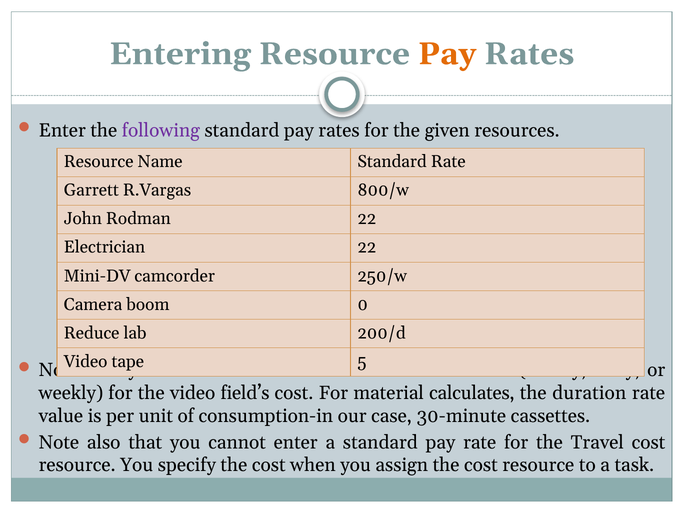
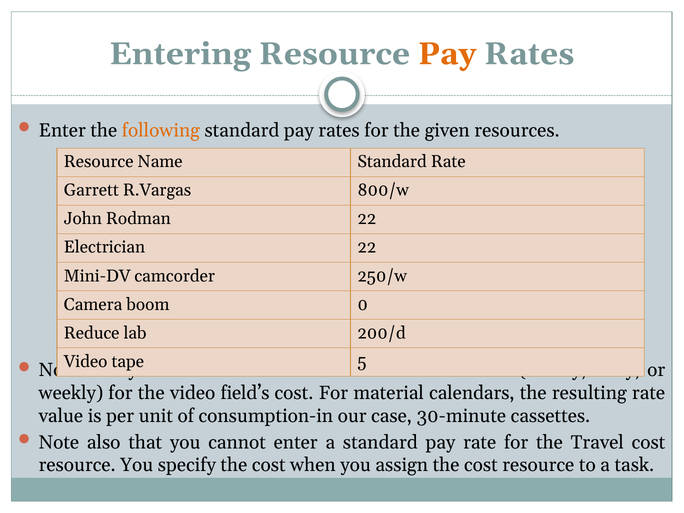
following colour: purple -> orange (161, 130)
calculates: calculates -> calendars (472, 393)
duration: duration -> resulting (589, 393)
